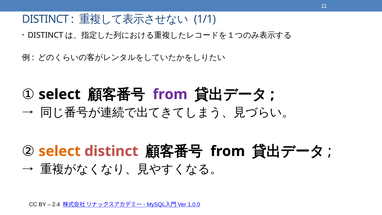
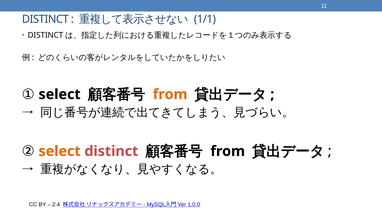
from colour: purple -> orange (170, 94)
